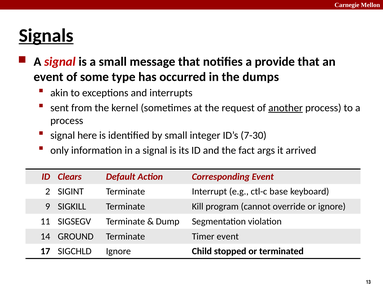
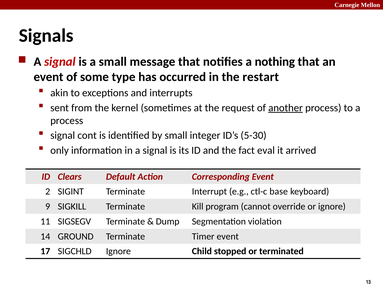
Signals underline: present -> none (46, 36)
provide: provide -> nothing (275, 62)
dumps: dumps -> restart (261, 77)
here: here -> cont (87, 136)
7-30: 7-30 -> 5-30 (254, 136)
args: args -> eval (266, 150)
